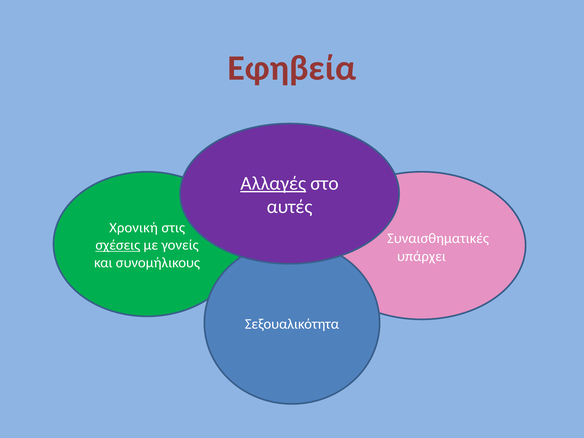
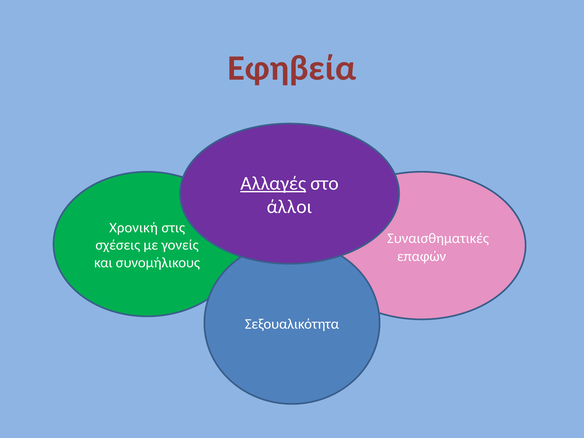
αυτές: αυτές -> άλλοι (289, 207)
σχέσεις underline: present -> none (118, 245)
υπάρχει: υπάρχει -> επαφών (422, 256)
